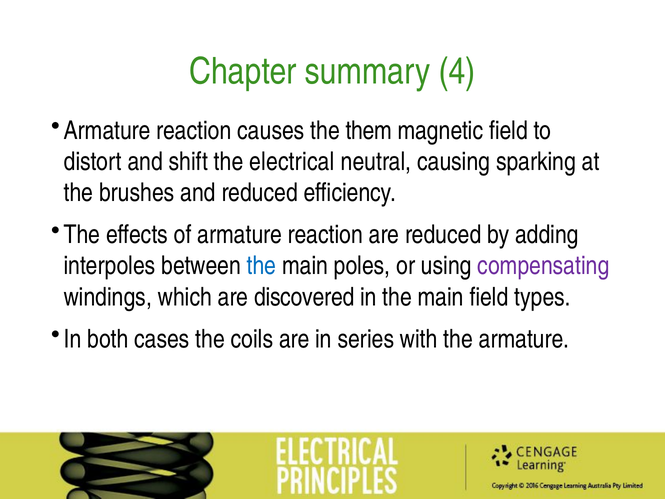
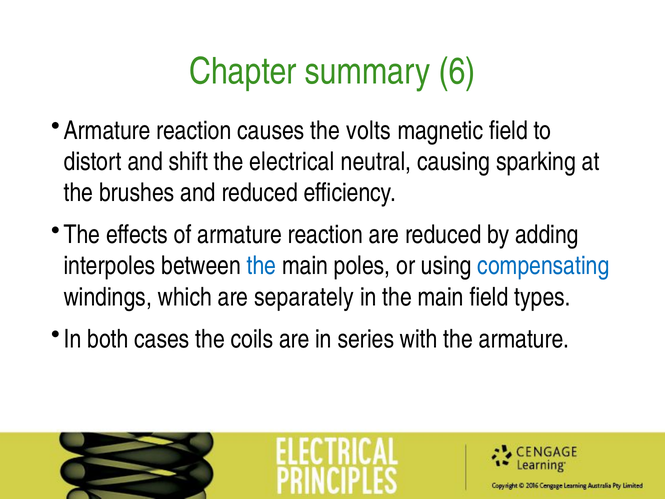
4: 4 -> 6 (457, 71)
them: them -> volts (369, 130)
compensating colour: purple -> blue (543, 266)
discovered: discovered -> separately (304, 297)
